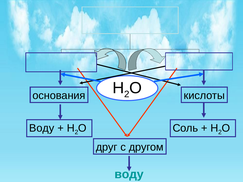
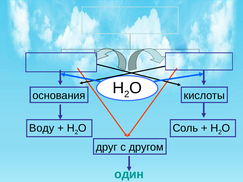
воду: воду -> один (129, 175)
